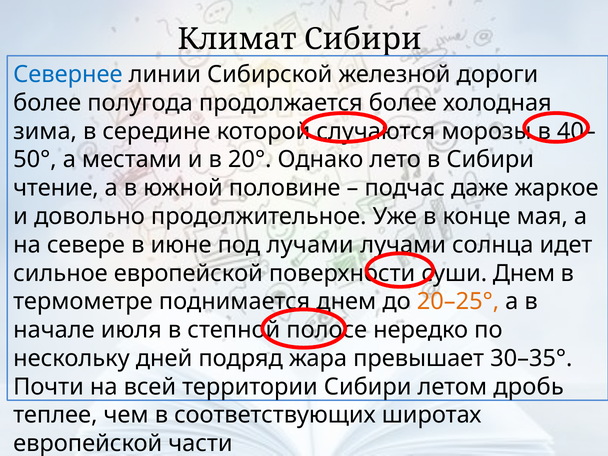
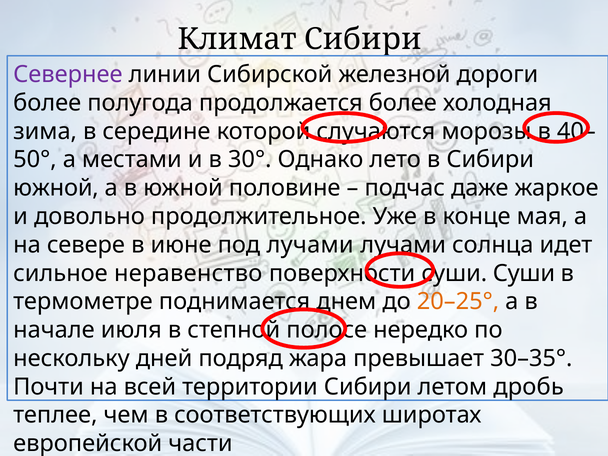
Севернее colour: blue -> purple (68, 75)
20°: 20° -> 30° (250, 160)
чтение: чтение -> южной (56, 188)
сильное европейской: европейской -> неравенство (188, 273)
Днем: Днем -> Суши (524, 273)
